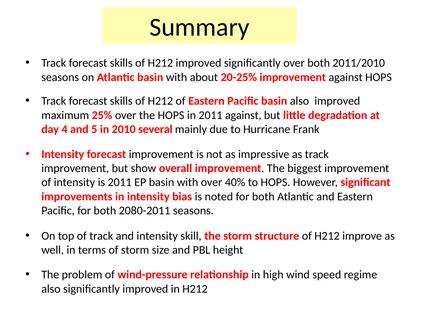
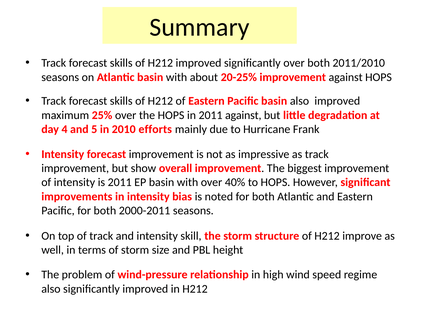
several: several -> efforts (155, 129)
2080-2011: 2080-2011 -> 2000-2011 (145, 211)
